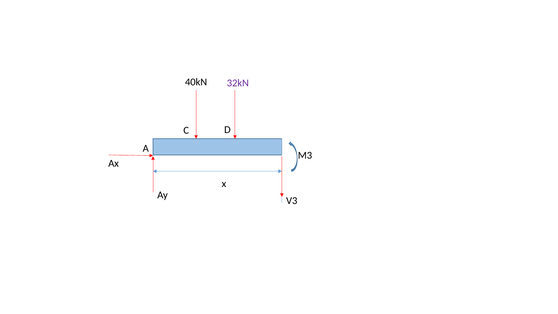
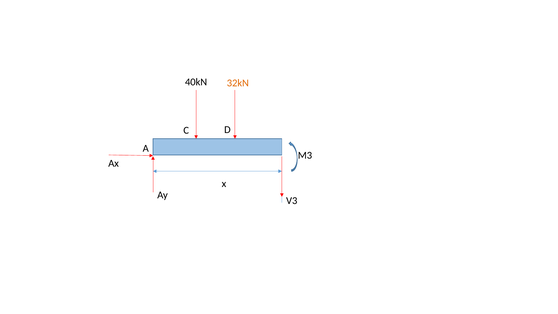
32kN colour: purple -> orange (238, 83)
